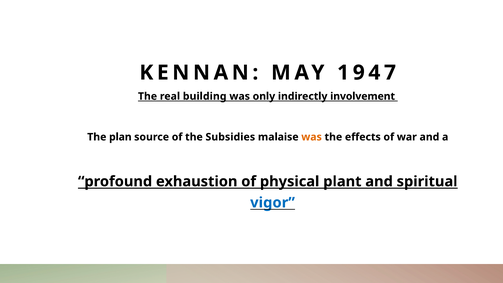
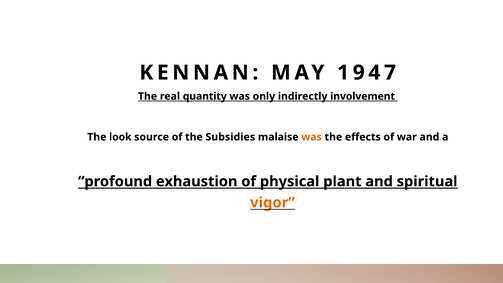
building: building -> quantity (205, 96)
plan: plan -> look (120, 137)
vigor colour: blue -> orange (273, 203)
